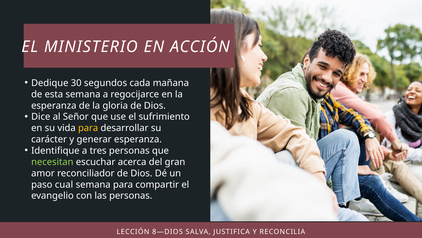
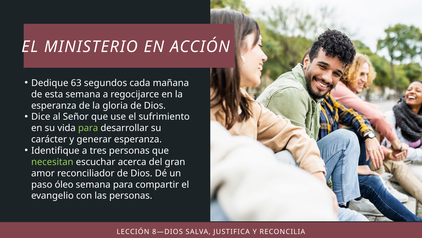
30: 30 -> 63 (76, 83)
para colour: yellow -> light green (88, 128)
cual: cual -> óleo (64, 184)
